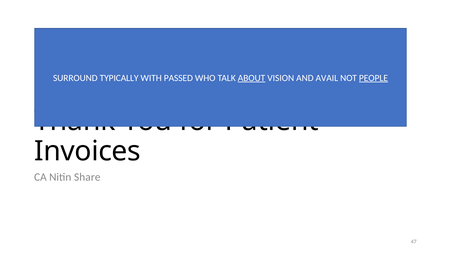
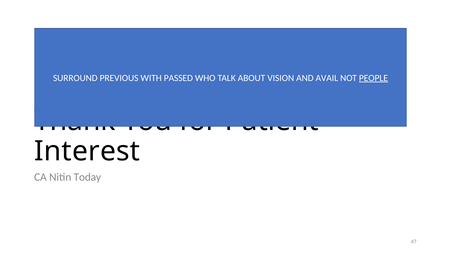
TYPICALLY: TYPICALLY -> PREVIOUS (119, 78)
ABOUT underline: present -> none (252, 78)
Invoices: Invoices -> Interest (87, 152)
Share: Share -> Today (87, 177)
